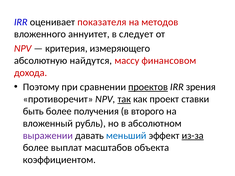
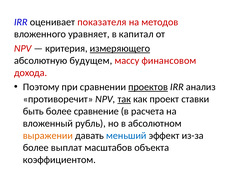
аннуитет: аннуитет -> уравняет (89, 34)
следует: следует -> капитал (136, 34)
измеряющего underline: none -> present (120, 49)
найдутся: найдутся -> будущем (91, 61)
зрения: зрения -> анализ (201, 87)
получения: получения -> сравнение (96, 111)
второго: второго -> расчета (148, 111)
выражении colour: purple -> orange (48, 136)
из-за underline: present -> none (193, 136)
